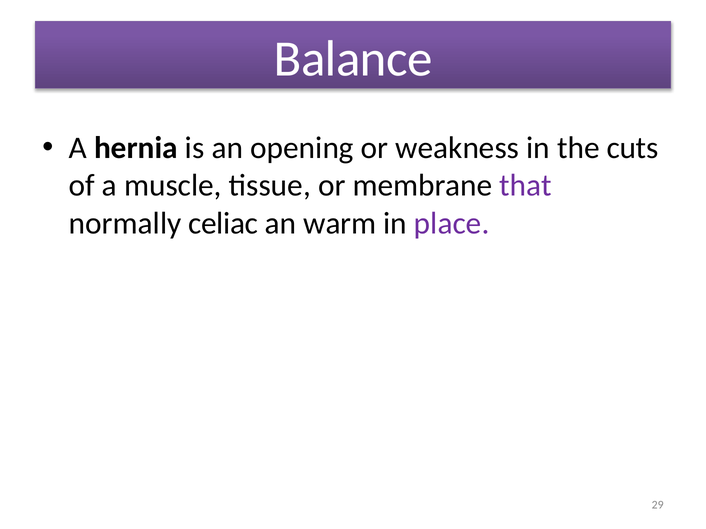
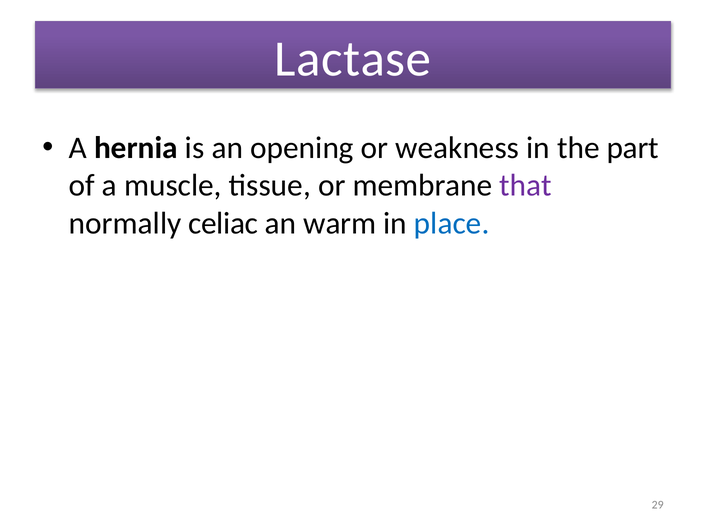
Balance: Balance -> Lactase (353, 59)
cuts: cuts -> part (633, 148)
place colour: purple -> blue (452, 223)
